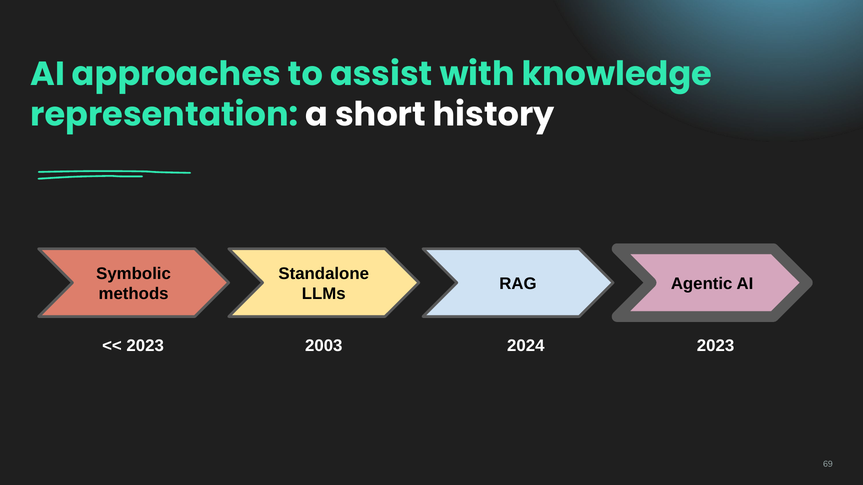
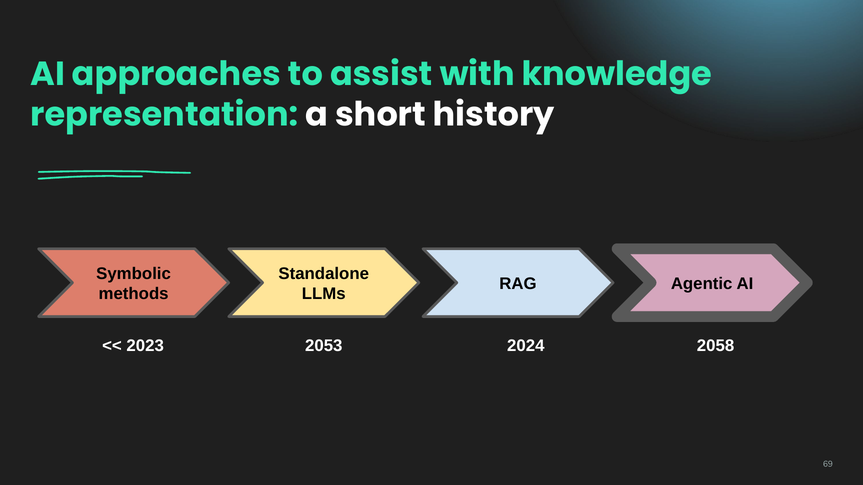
2003: 2003 -> 2053 (324, 346)
2023: 2023 -> 2058 (716, 346)
